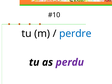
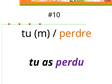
perdre colour: blue -> orange (75, 34)
